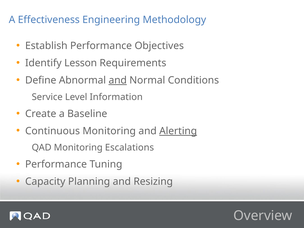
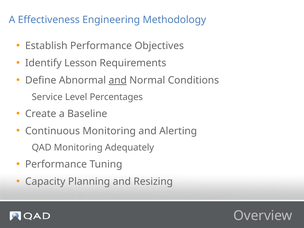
Information: Information -> Percentages (116, 97)
Alerting underline: present -> none (178, 131)
Escalations: Escalations -> Adequately (130, 148)
